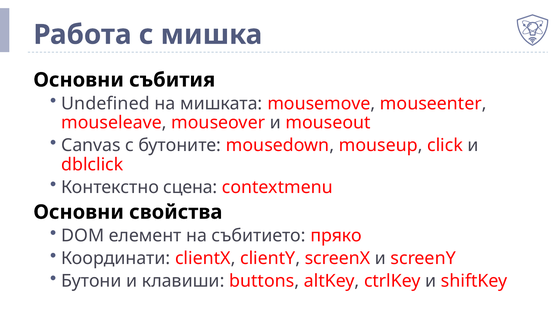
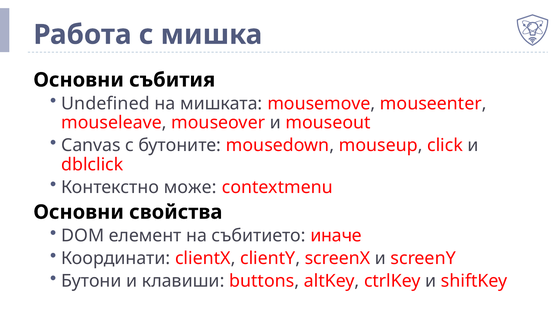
сцена: сцена -> може (190, 187)
пряко: пряко -> иначе (336, 236)
